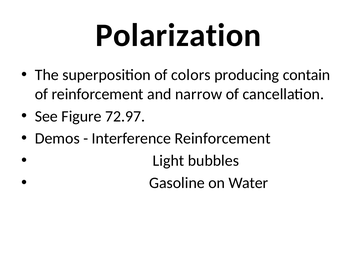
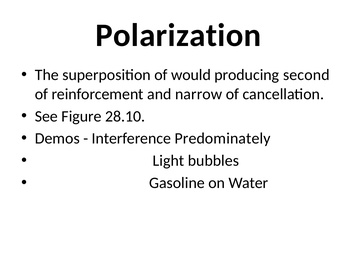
colors: colors -> would (191, 75)
contain: contain -> second (306, 75)
72.97: 72.97 -> 28.10 (125, 116)
Interference Reinforcement: Reinforcement -> Predominately (223, 138)
